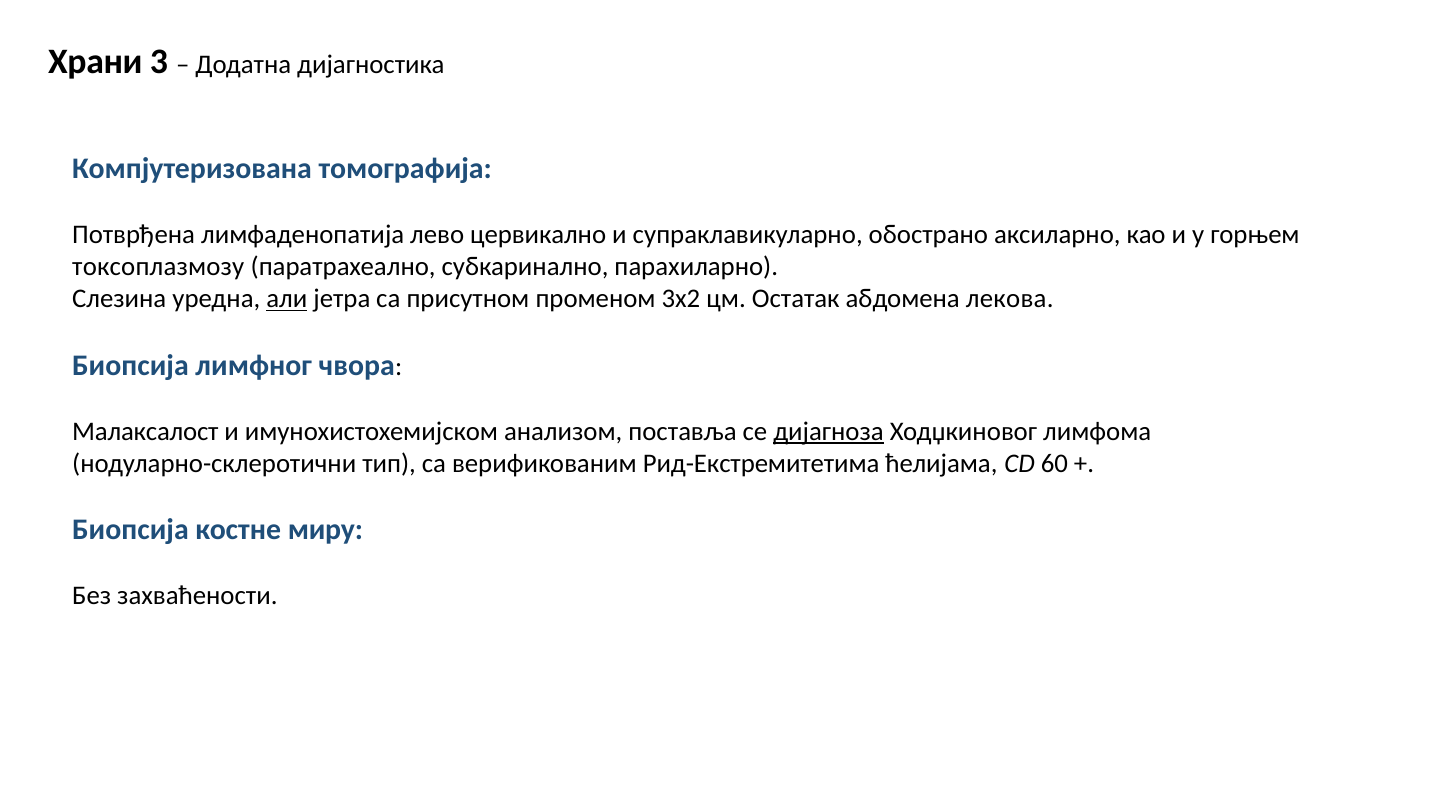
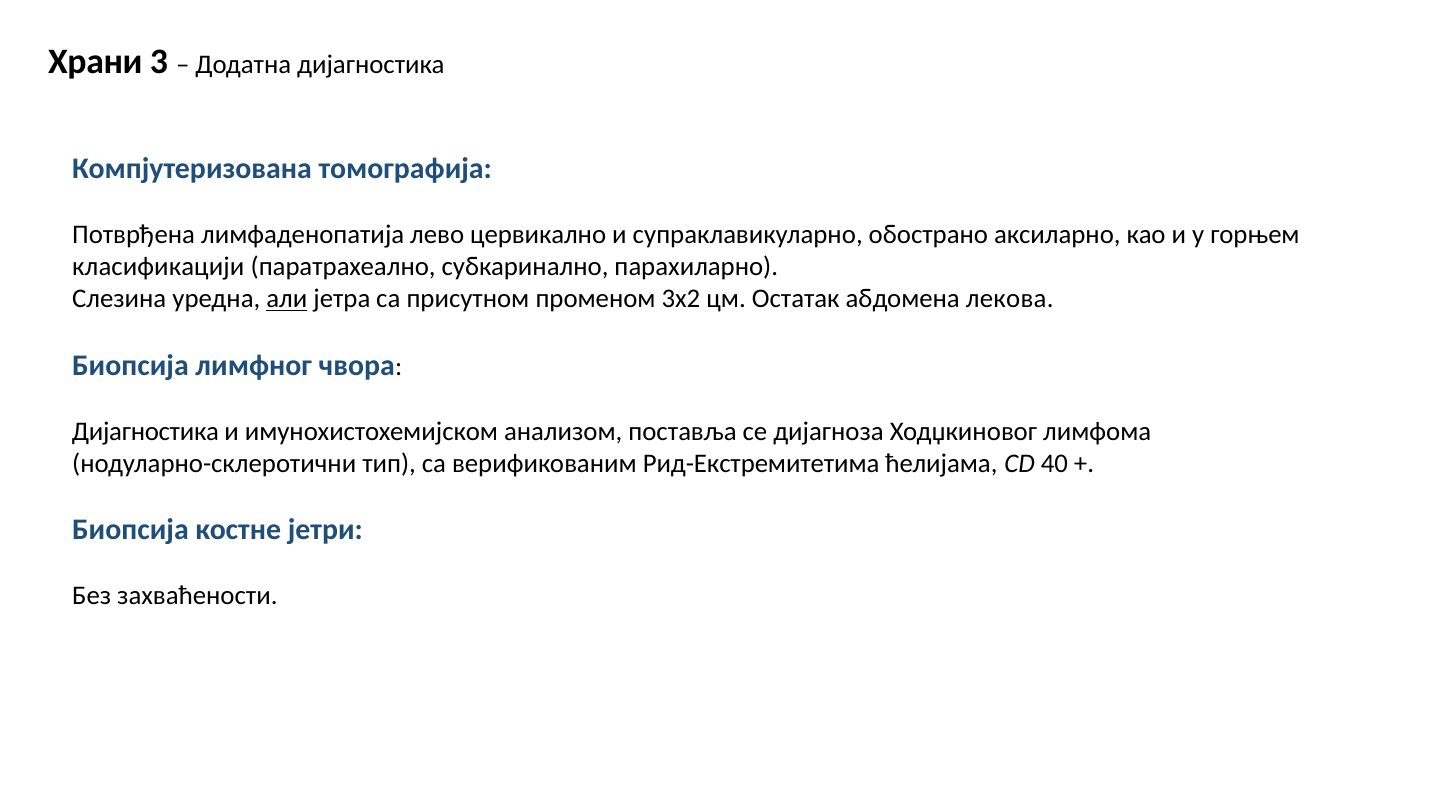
токсоплазмозу: токсоплазмозу -> класификацији (158, 266)
Малаксалост: Малаксалост -> Дијагностика (145, 431)
дијагноза underline: present -> none (828, 431)
60: 60 -> 40 (1054, 463)
миру: миру -> јетри (325, 529)
